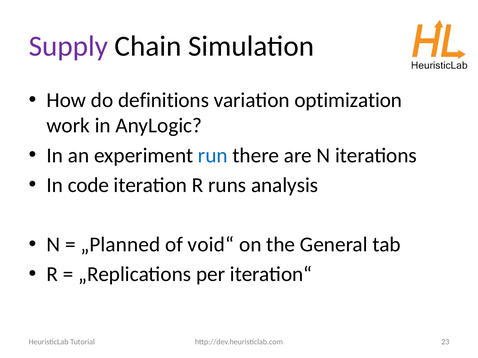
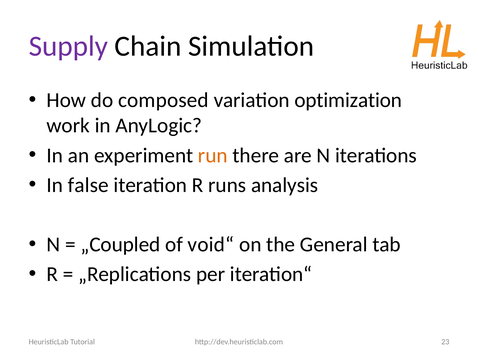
definitions: definitions -> composed (163, 100)
run colour: blue -> orange (213, 156)
code: code -> false (88, 185)
„Planned: „Planned -> „Coupled (120, 245)
